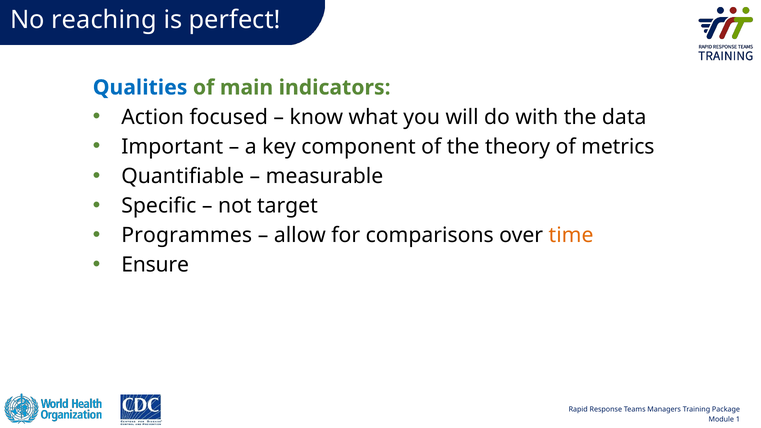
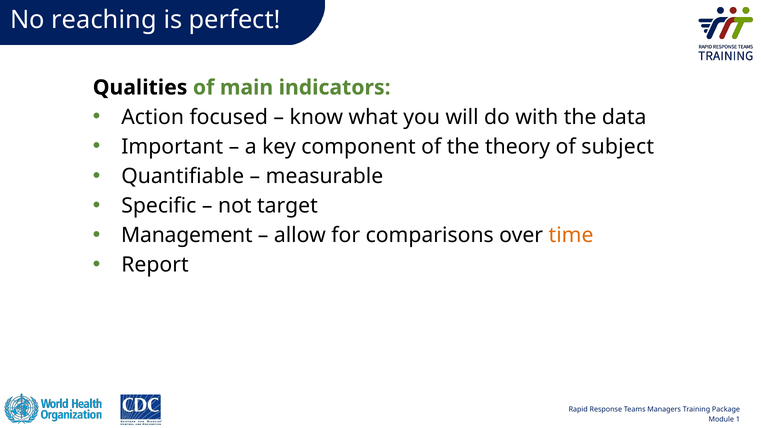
Qualities colour: blue -> black (140, 88)
metrics: metrics -> subject (618, 147)
Programmes: Programmes -> Management (187, 235)
Ensure: Ensure -> Report (155, 265)
